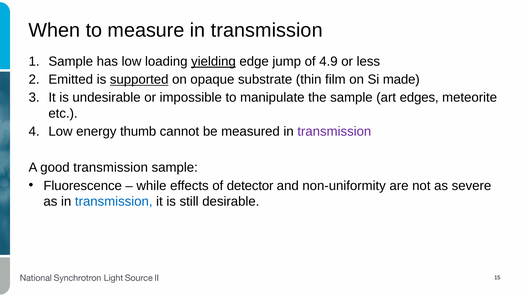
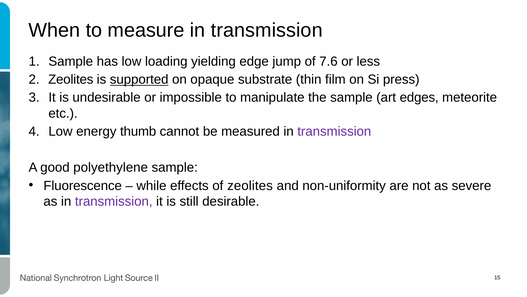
yielding underline: present -> none (213, 61)
4.9: 4.9 -> 7.6 (328, 61)
Emitted: Emitted -> Zeolites (71, 79)
made: made -> press (401, 79)
good transmission: transmission -> polyethylene (111, 167)
of detector: detector -> zeolites (250, 185)
transmission colour: blue -> purple (114, 201)
